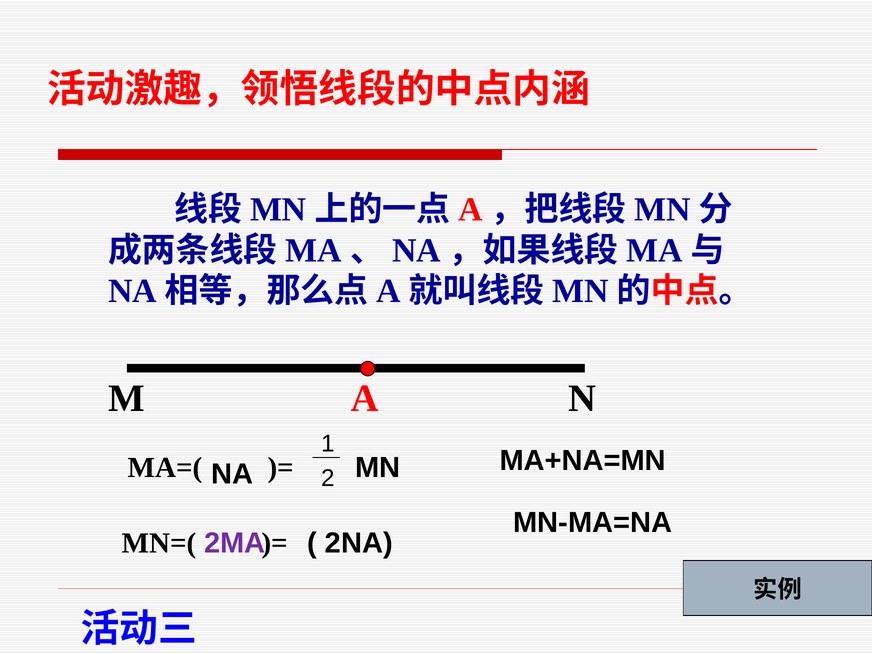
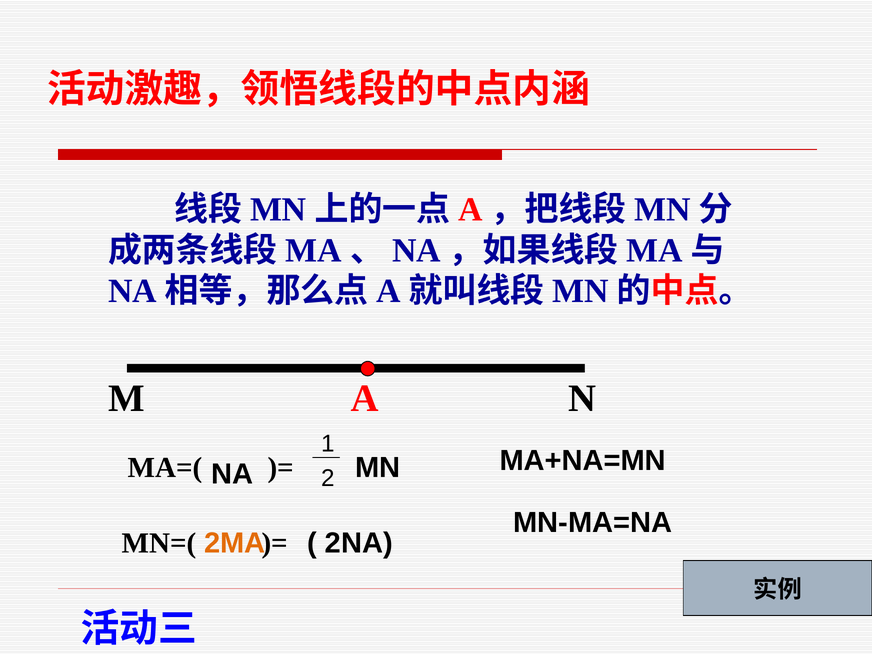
2MA colour: purple -> orange (235, 543)
